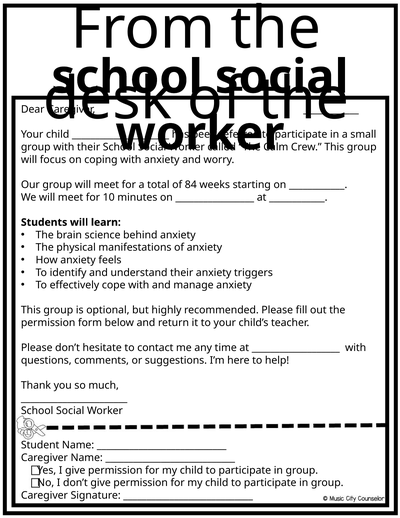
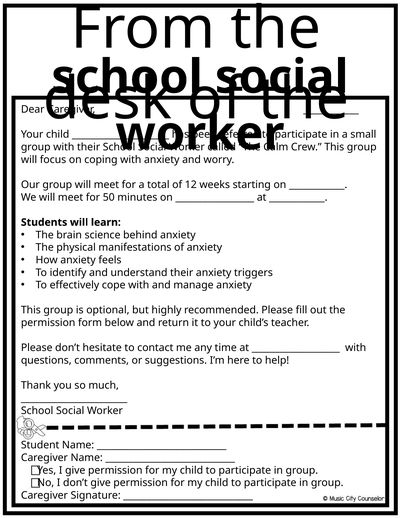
84: 84 -> 12 (191, 185)
10: 10 -> 50 (109, 197)
